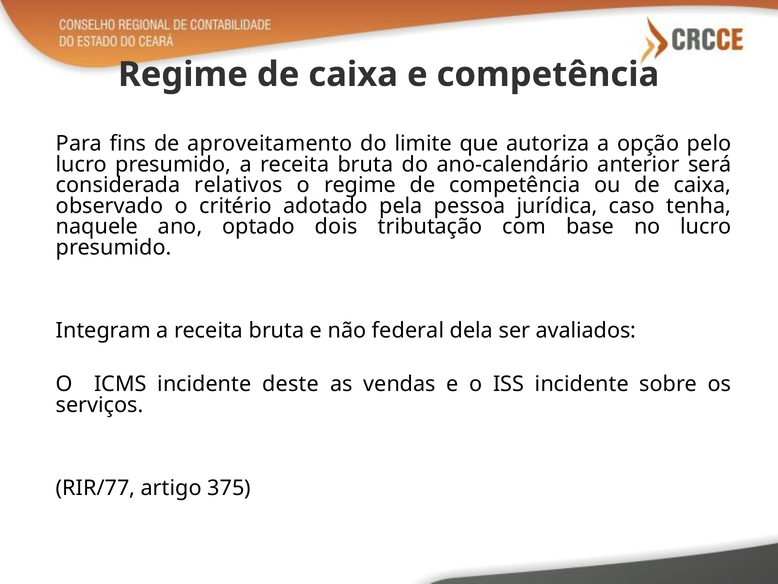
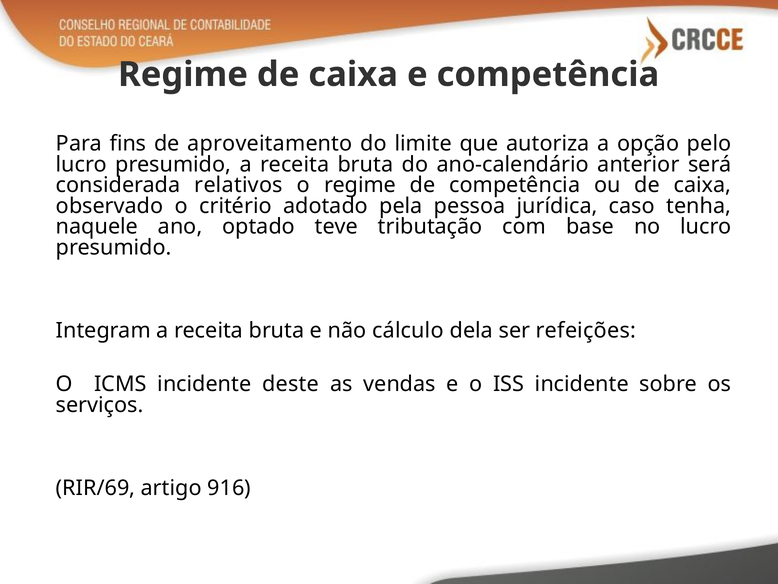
dois: dois -> teve (336, 227)
federal: federal -> cálculo (408, 330)
avaliados: avaliados -> refeições (586, 330)
RIR/77: RIR/77 -> RIR/69 (96, 488)
375: 375 -> 916 (229, 488)
